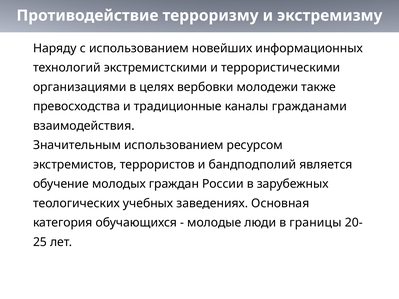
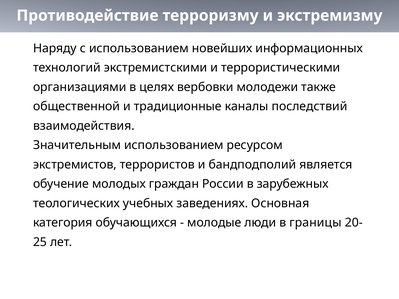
превосходства: превосходства -> общественной (77, 107)
гражданами: гражданами -> последствий (309, 107)
